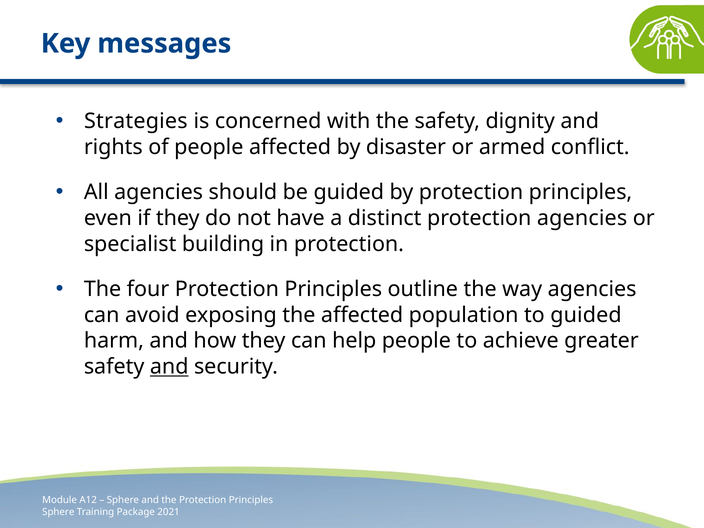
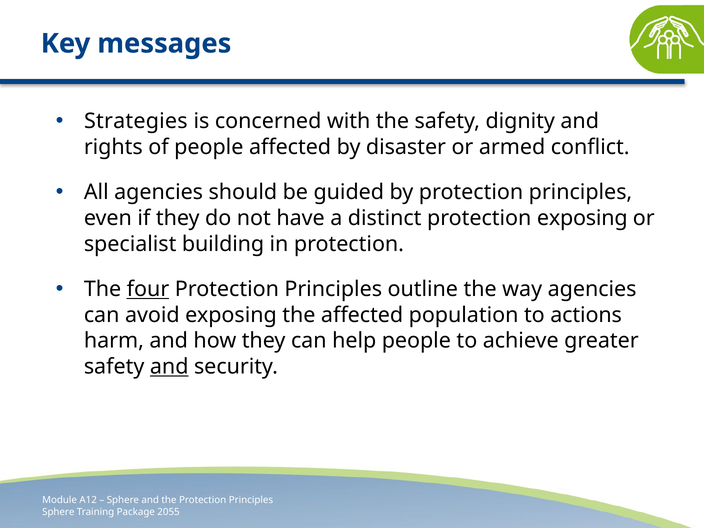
protection agencies: agencies -> exposing (582, 218)
four underline: none -> present (148, 289)
to guided: guided -> actions (586, 315)
2021: 2021 -> 2055 (169, 512)
